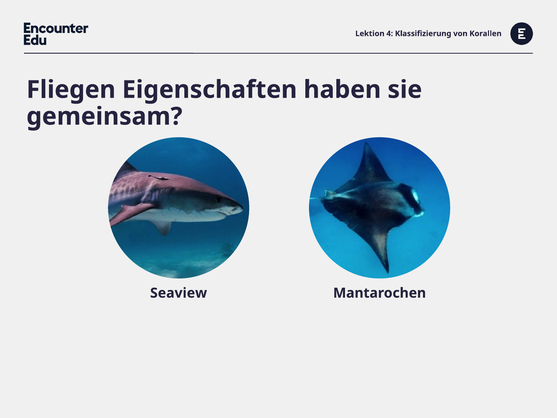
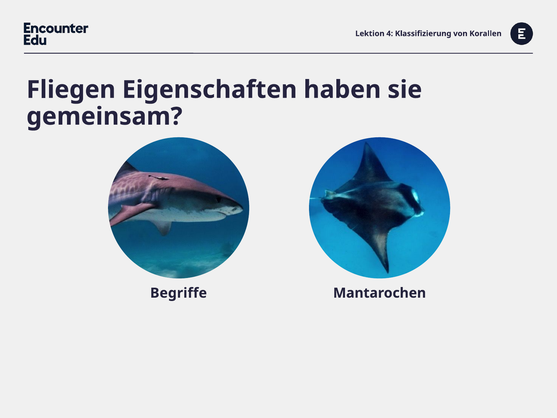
Seaview: Seaview -> Begriffe (179, 293)
